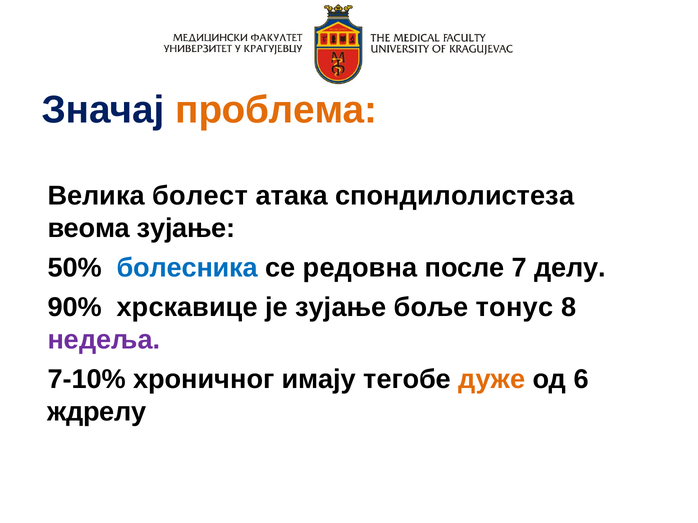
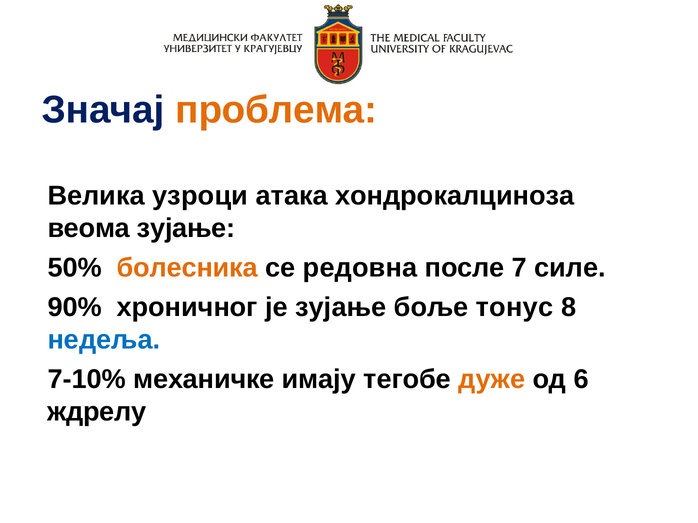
болест: болест -> узроци (200, 196)
спондилолистеза: спондилолистеза -> хондрокалциноза (455, 196)
болесника colour: blue -> orange (187, 268)
делу: делу -> силе (570, 268)
хрскавице: хрскавице -> хроничног (187, 307)
недеља colour: purple -> blue (104, 340)
хроничног: хроничног -> механичке (204, 379)
